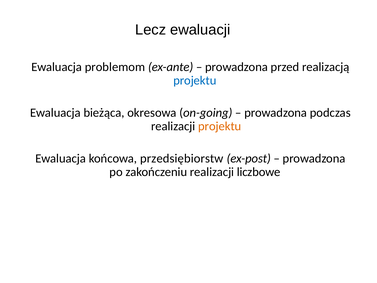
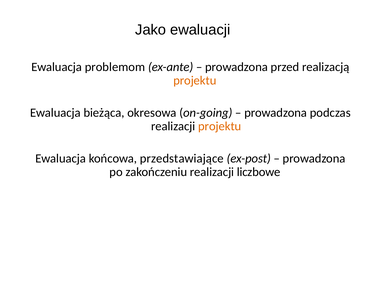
Lecz: Lecz -> Jako (151, 30)
projektu colour: blue -> orange (195, 80)
przedsiębiorstw: przedsiębiorstw -> przedstawiające (182, 158)
